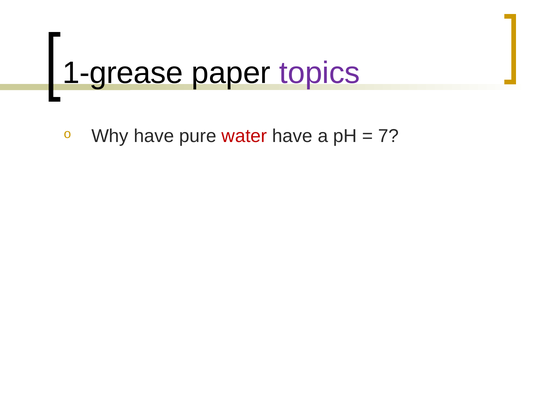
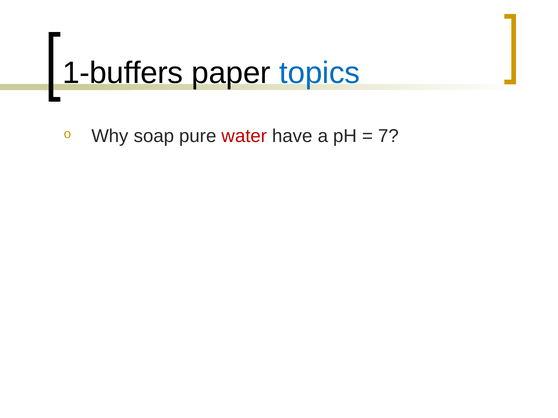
1-grease: 1-grease -> 1-buffers (123, 73)
topics colour: purple -> blue (320, 73)
Why have: have -> soap (154, 136)
